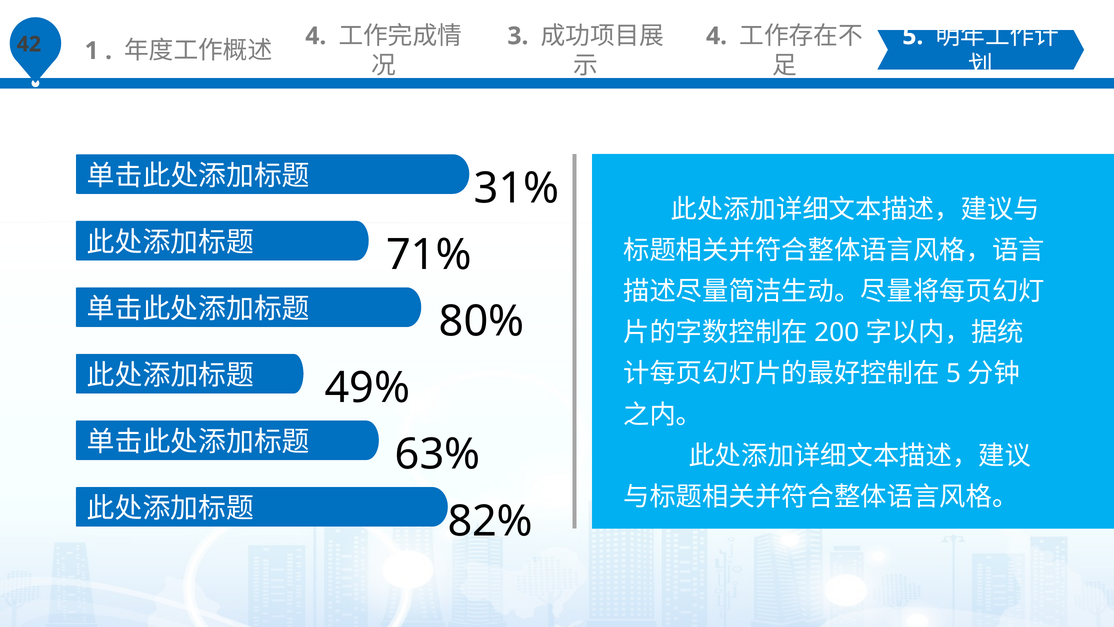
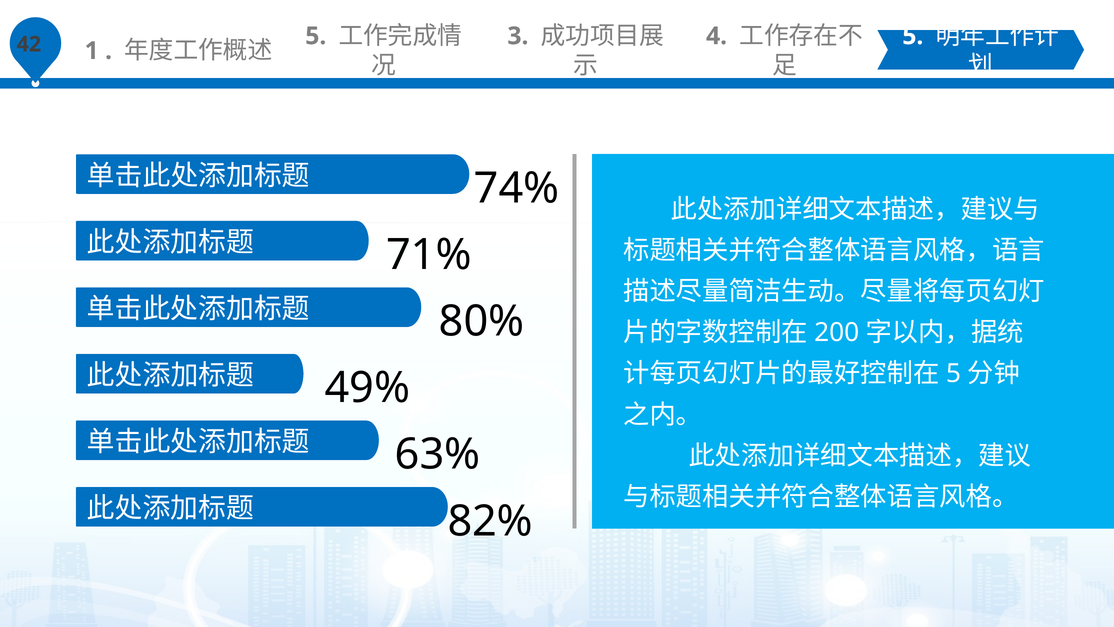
4: 4 -> 5 (316, 36)
31%: 31% -> 74% (517, 188)
